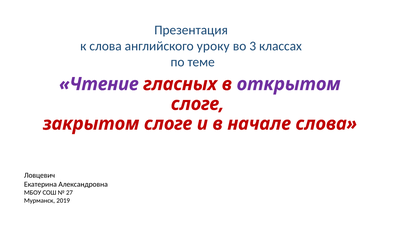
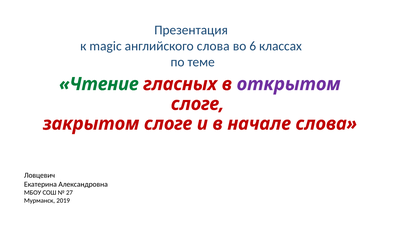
к слова: слова -> magic (106, 46)
английского уроку: уроку -> слова (213, 46)
3: 3 -> 6 (253, 46)
Чтение colour: purple -> green (99, 84)
